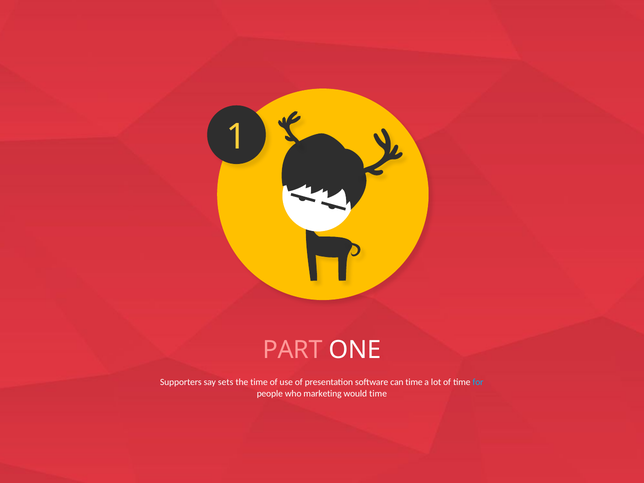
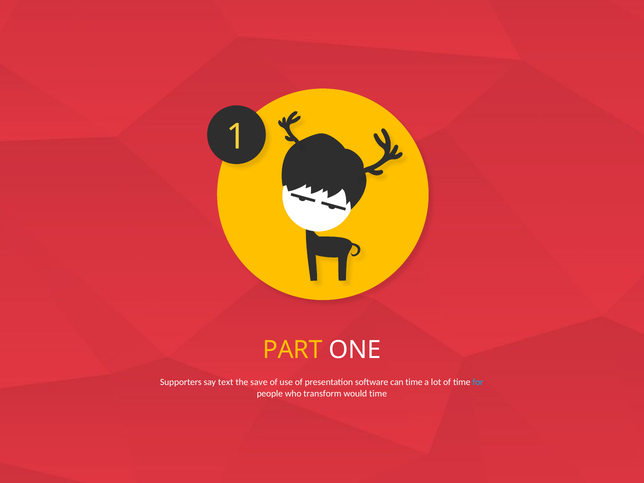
PART colour: pink -> yellow (293, 350)
sets: sets -> text (226, 382)
the time: time -> save (259, 382)
marketing: marketing -> transform (322, 394)
